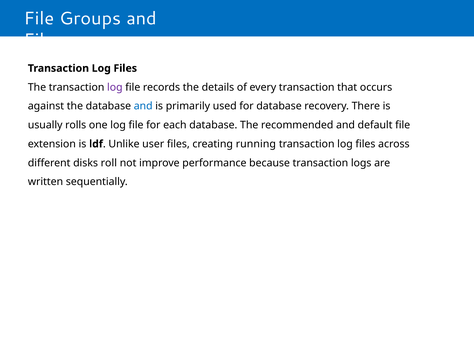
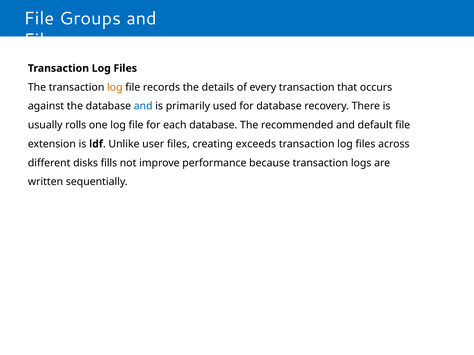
log colour: purple -> orange (115, 87)
running: running -> exceeds (256, 144)
roll: roll -> fills (109, 163)
